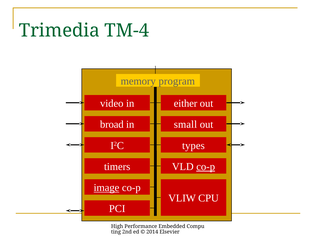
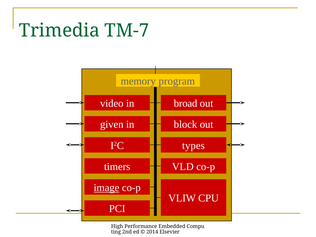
TM-4: TM-4 -> TM-7 (127, 31)
either: either -> broad (186, 103)
broad: broad -> given (112, 125)
small: small -> block (185, 125)
co-p underline: present -> none (206, 167)
